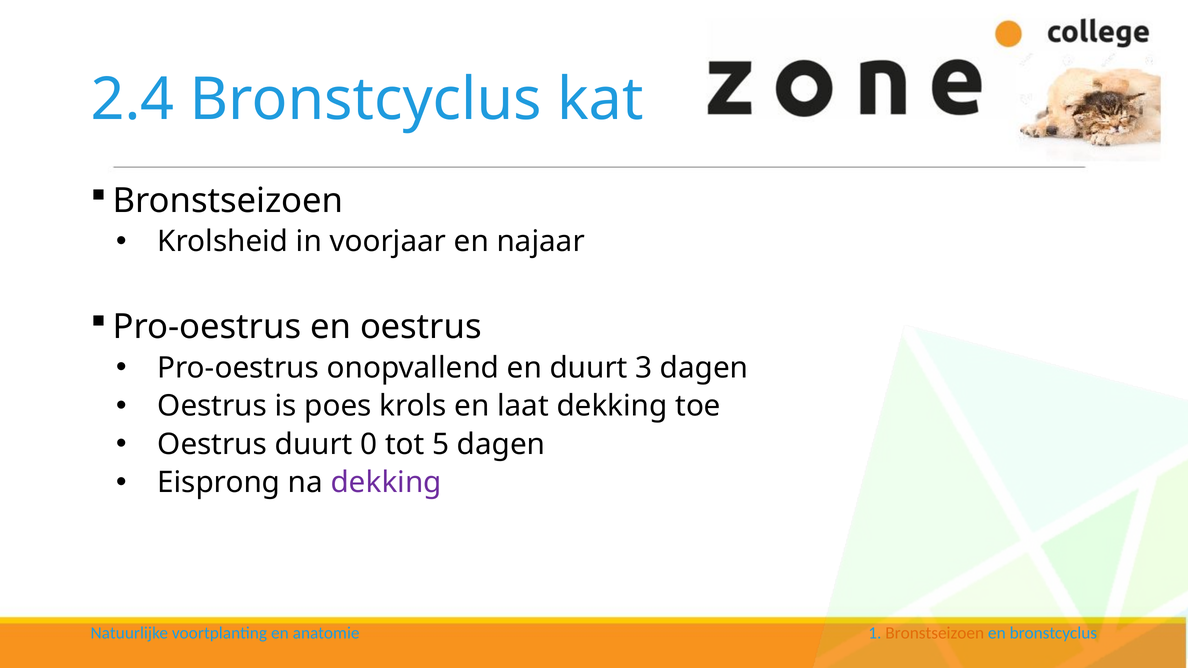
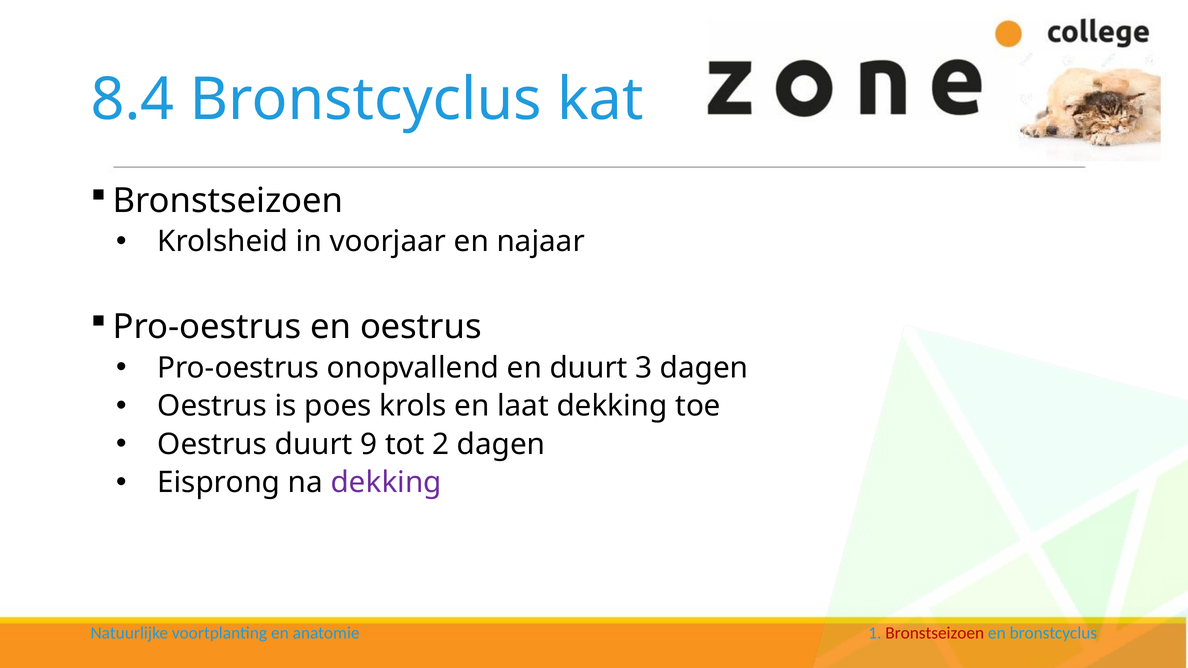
2.4: 2.4 -> 8.4 (132, 100)
0: 0 -> 9 (369, 444)
5: 5 -> 2 (441, 444)
Bronstseizoen colour: orange -> red (935, 633)
